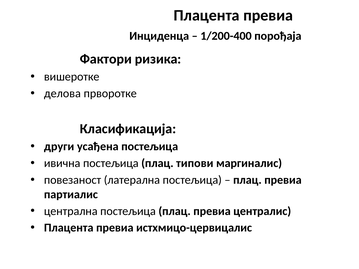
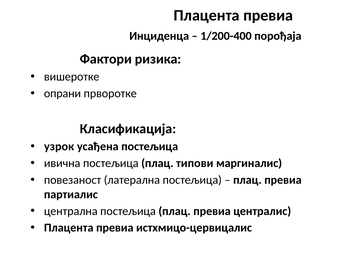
делова: делова -> опрани (62, 94)
други: други -> узрок (59, 147)
